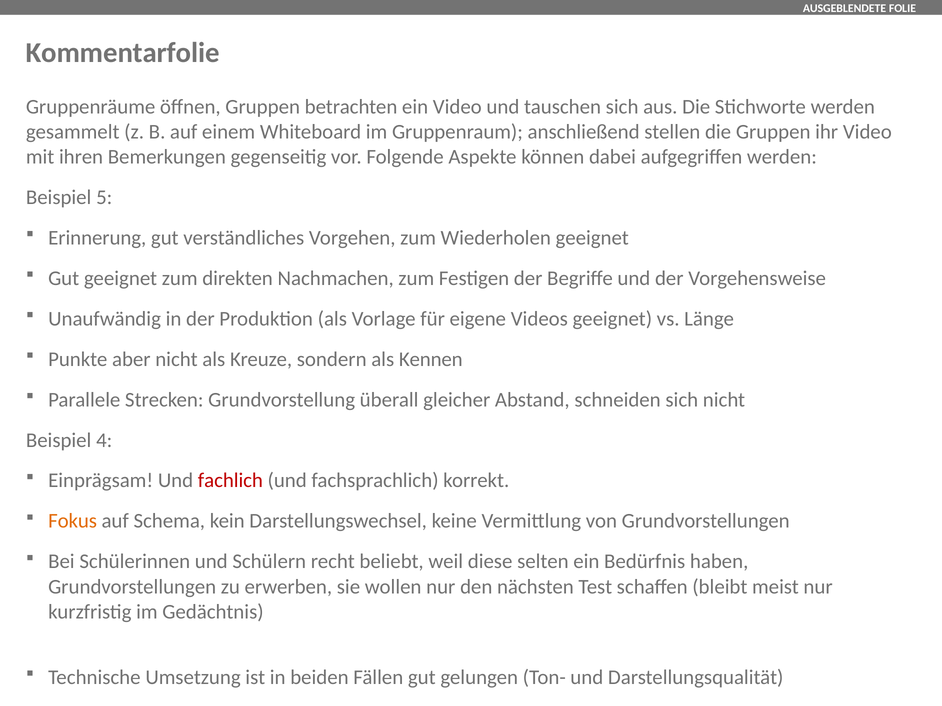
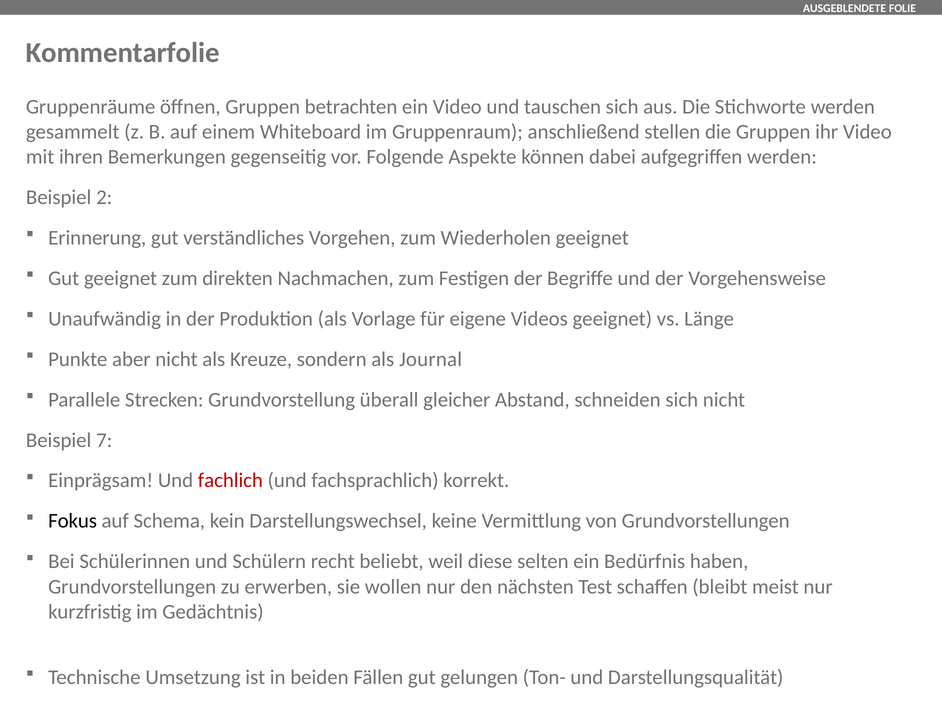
5: 5 -> 2 (104, 197)
Kennen: Kennen -> Journal (431, 359)
4: 4 -> 7 (104, 440)
Fokus colour: orange -> black (73, 521)
